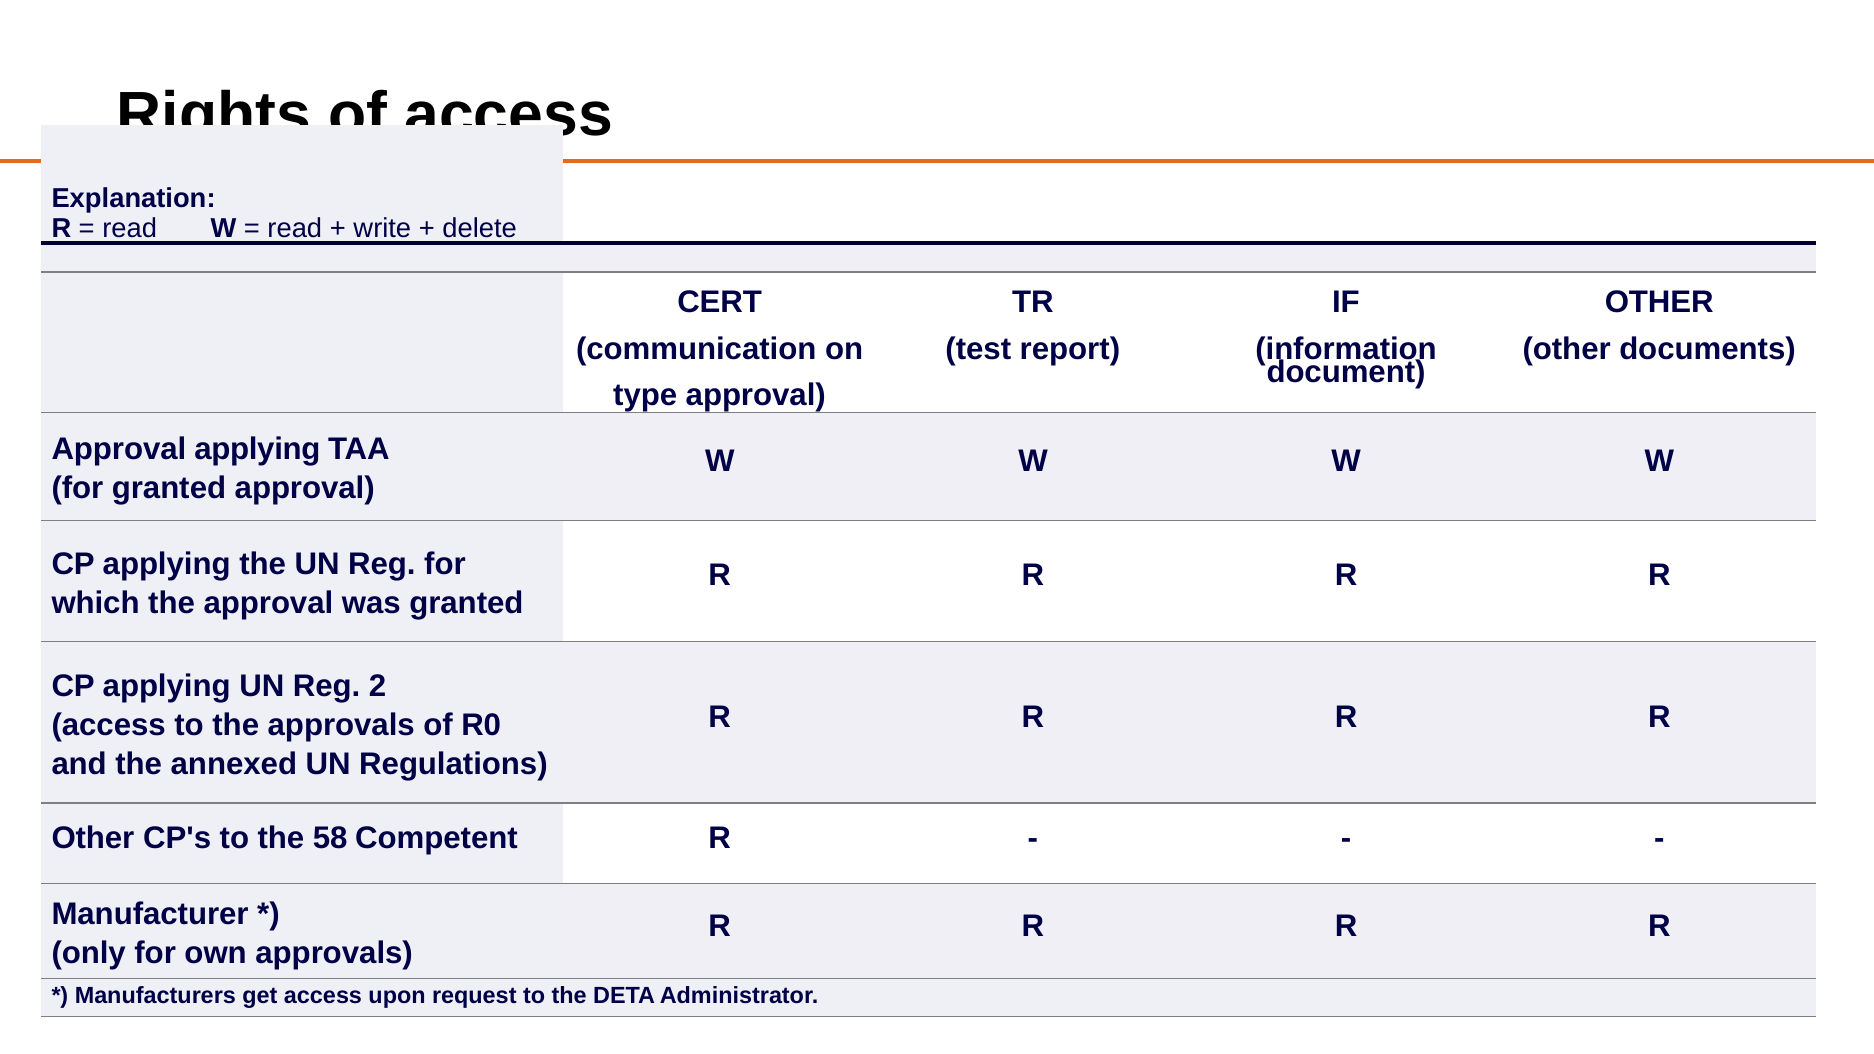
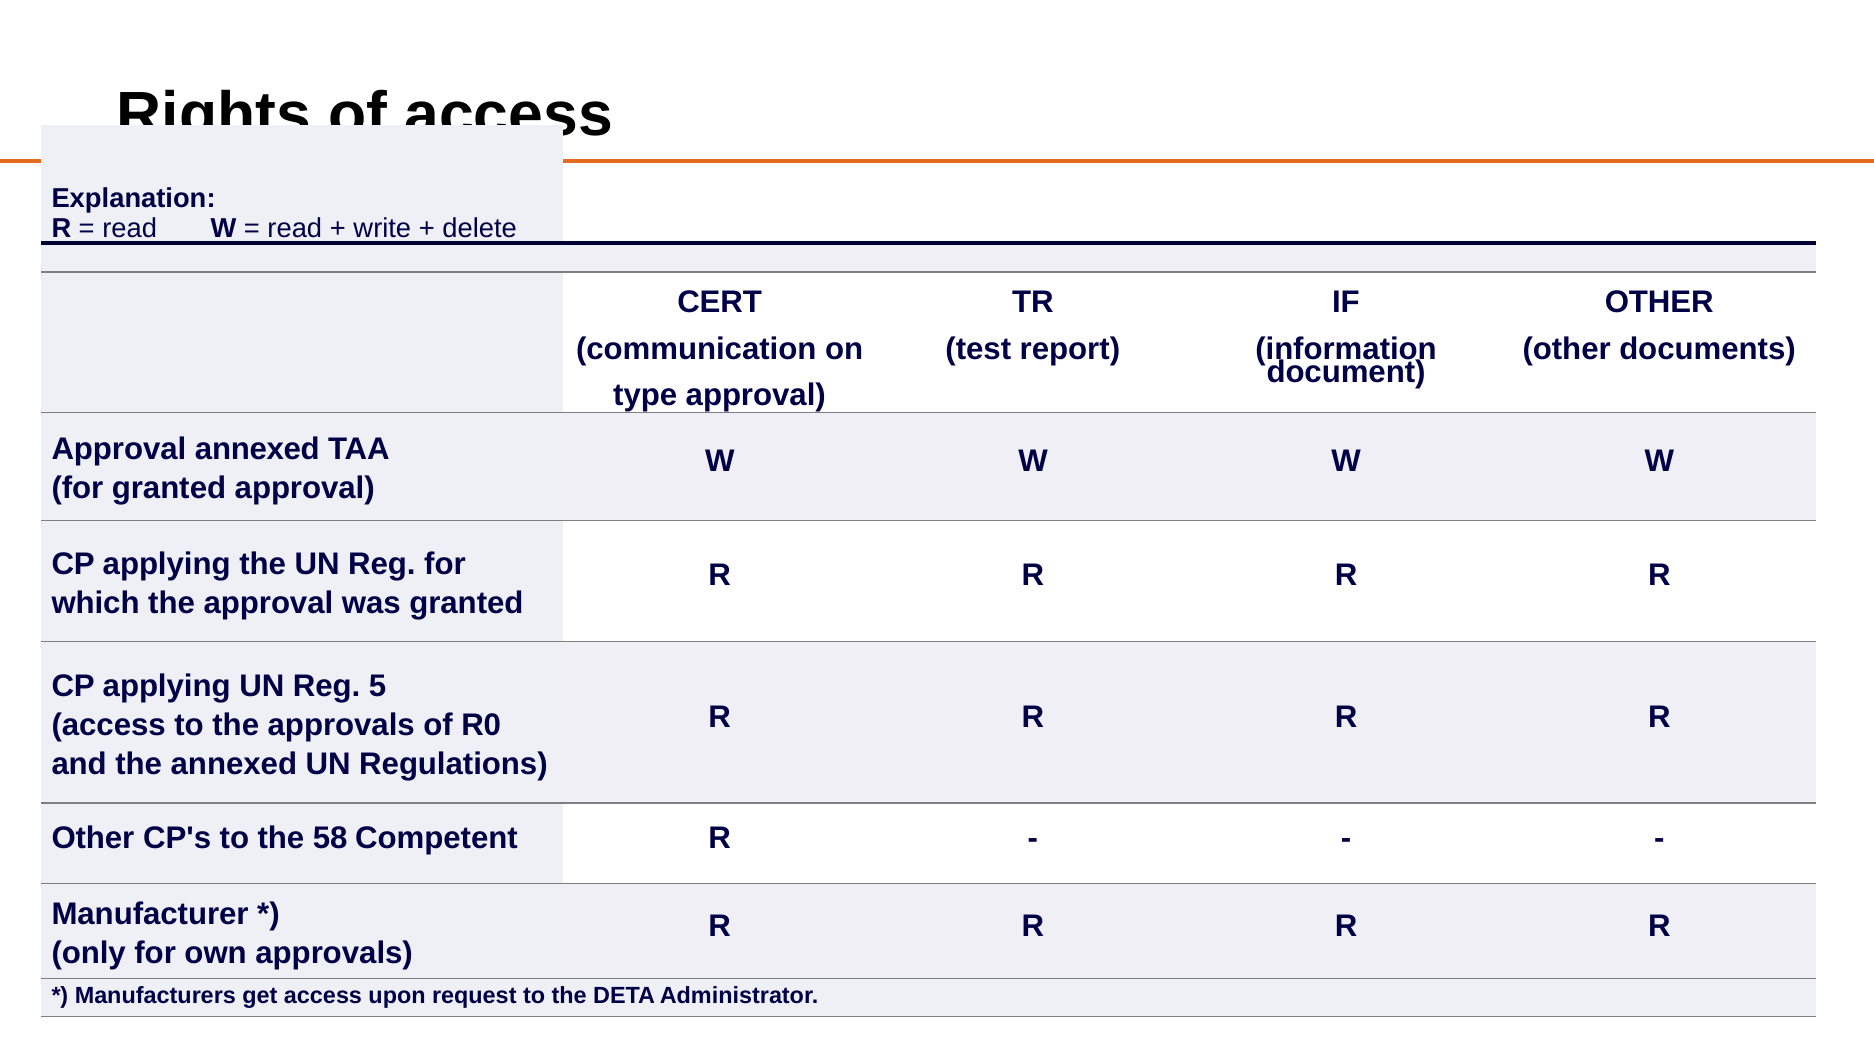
Approval applying: applying -> annexed (257, 450)
2: 2 -> 5 (378, 686)
